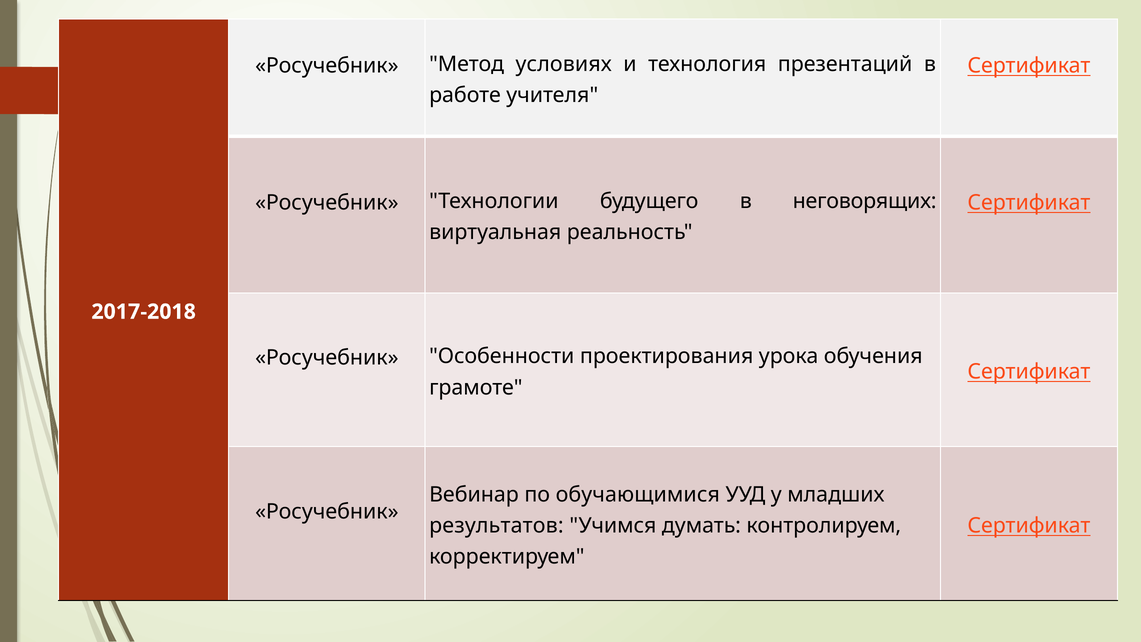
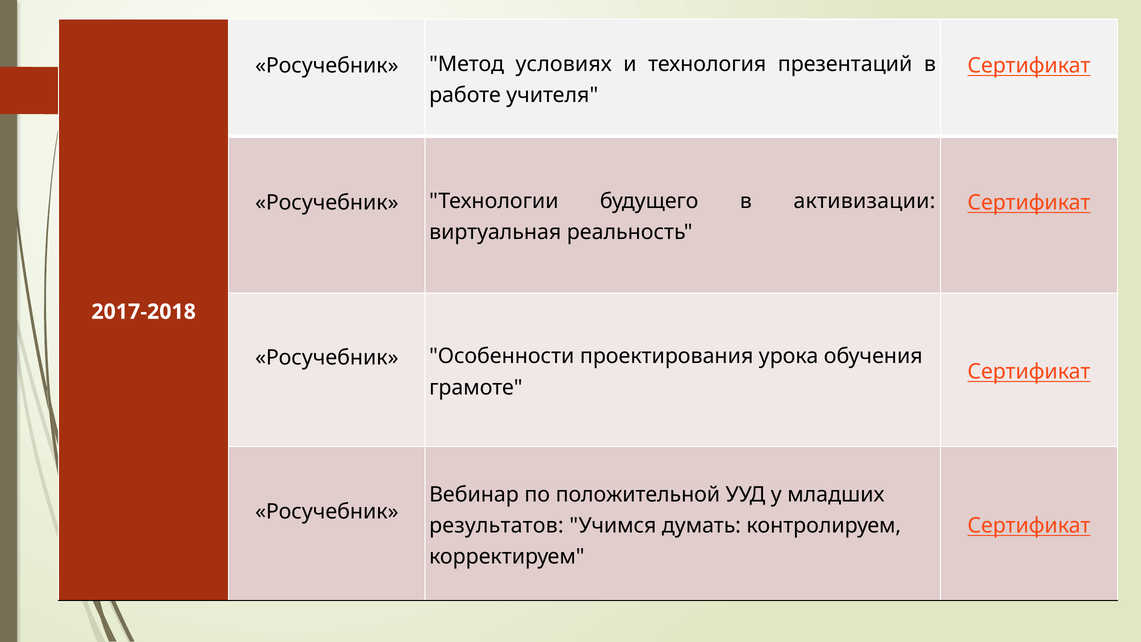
неговорящих: неговорящих -> активизации (864, 201)
обучающимися: обучающимися -> положительной (638, 494)
